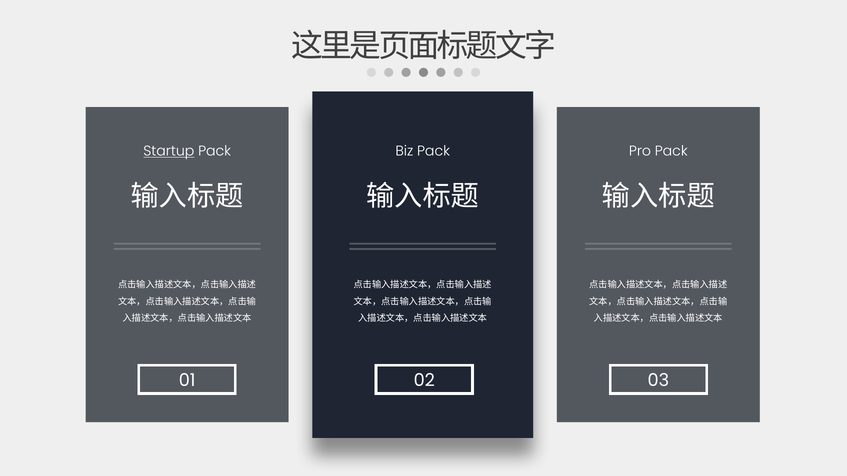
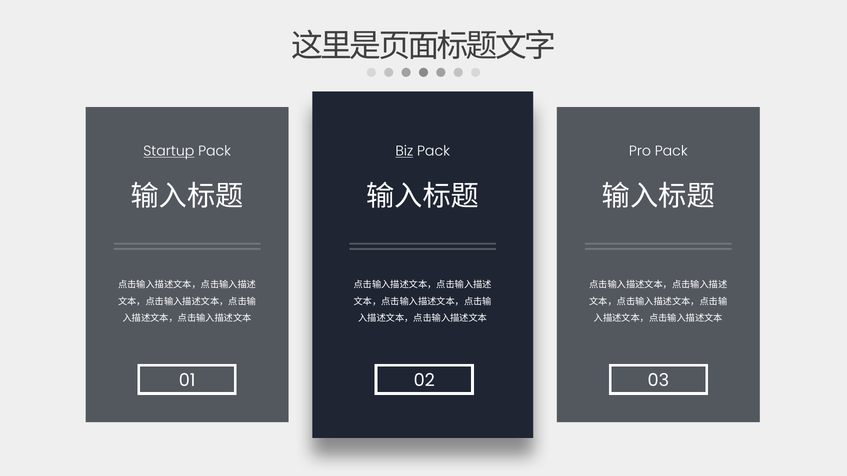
Biz underline: none -> present (404, 151)
